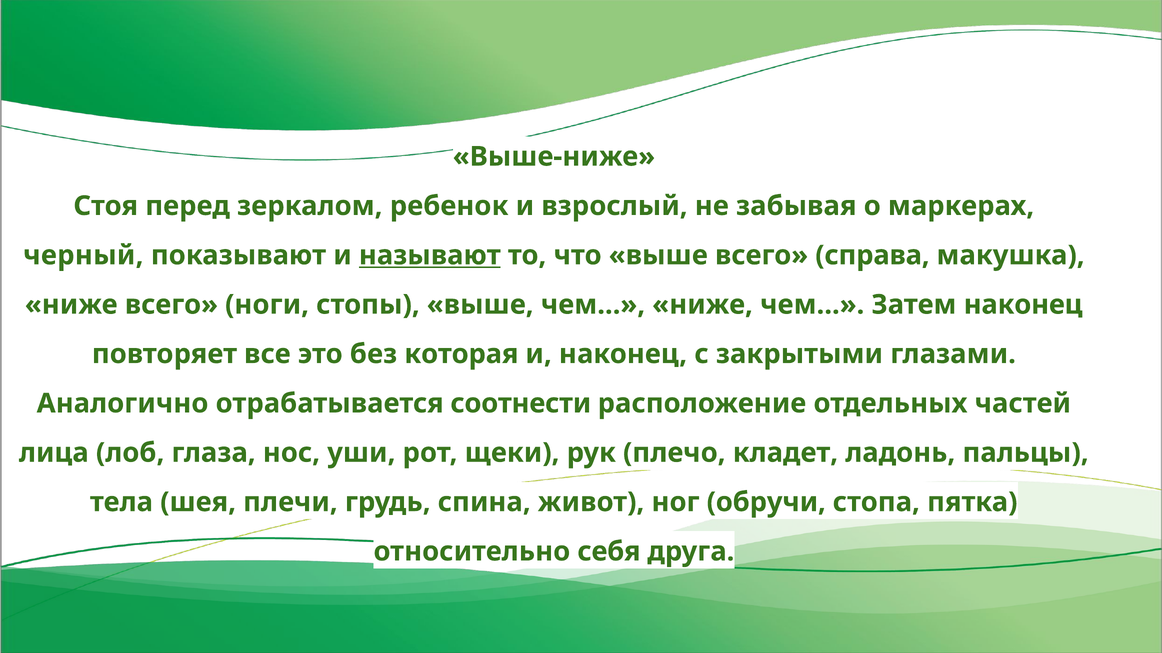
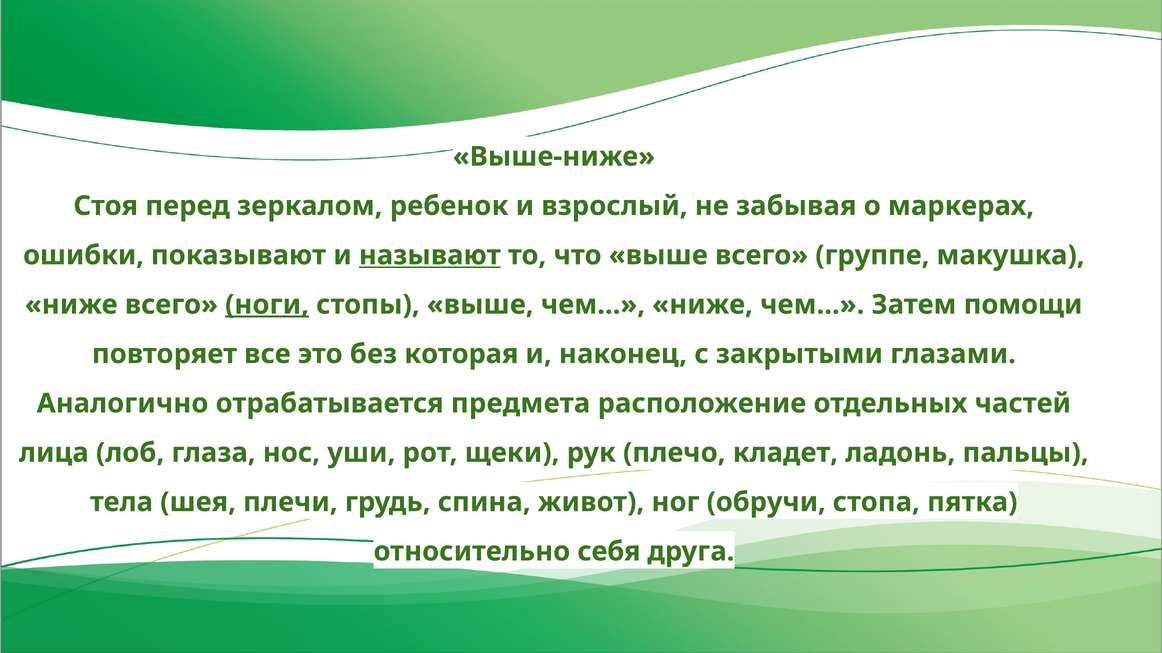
черный: черный -> ошибки (84, 256)
справа: справа -> группе (872, 256)
ноги underline: none -> present (267, 305)
Затем наконец: наконец -> помощи (1023, 305)
соотнести: соотнести -> предмета (521, 404)
